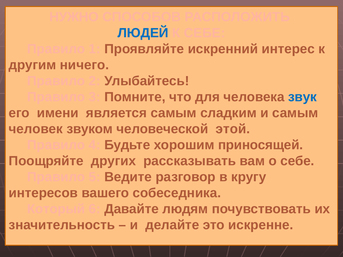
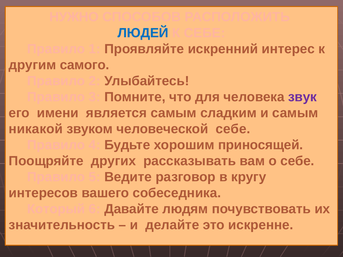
ничего: ничего -> самого (85, 65)
звук colour: blue -> purple (303, 97)
человек: человек -> никакой (36, 129)
человеческой этой: этой -> себе (233, 129)
